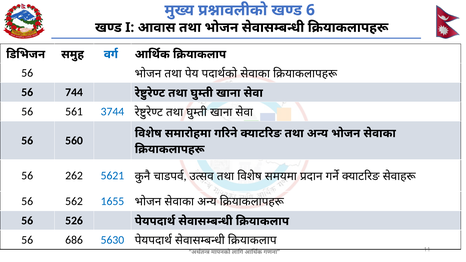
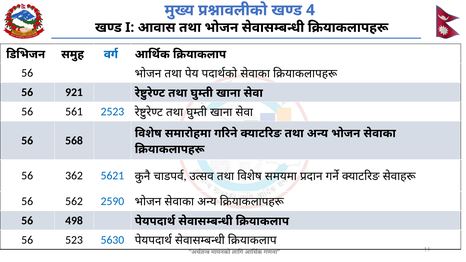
6: 6 -> 4 (310, 10)
744: 744 -> 921 (74, 92)
3744: 3744 -> 2523 (112, 112)
560: 560 -> 568 (74, 141)
262: 262 -> 362 (74, 176)
1655: 1655 -> 2590 (112, 201)
526: 526 -> 498 (74, 221)
686: 686 -> 523 (74, 240)
